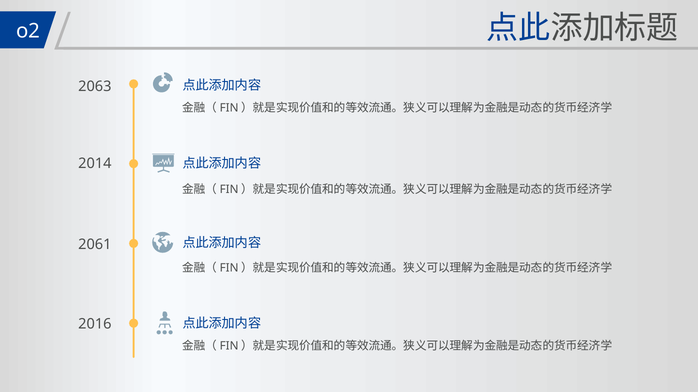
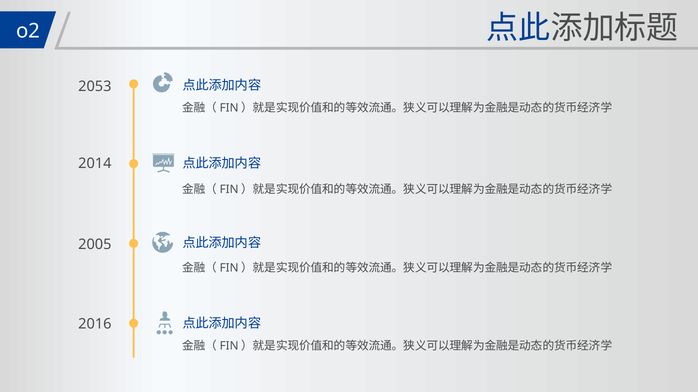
2063: 2063 -> 2053 (95, 87)
2061: 2061 -> 2005 (95, 245)
